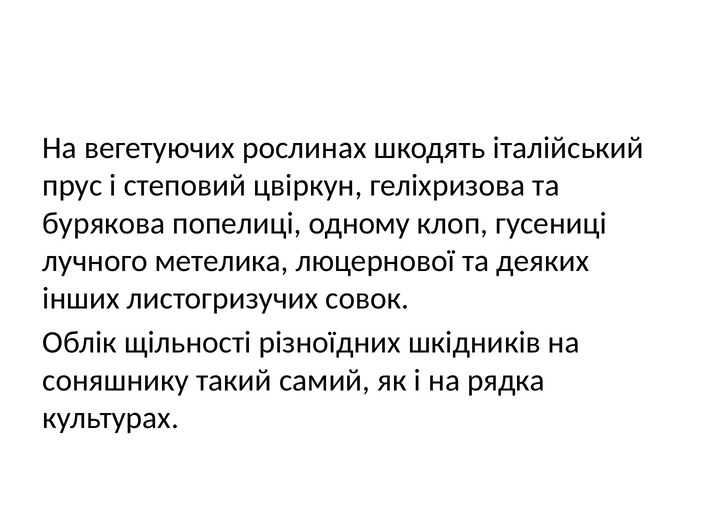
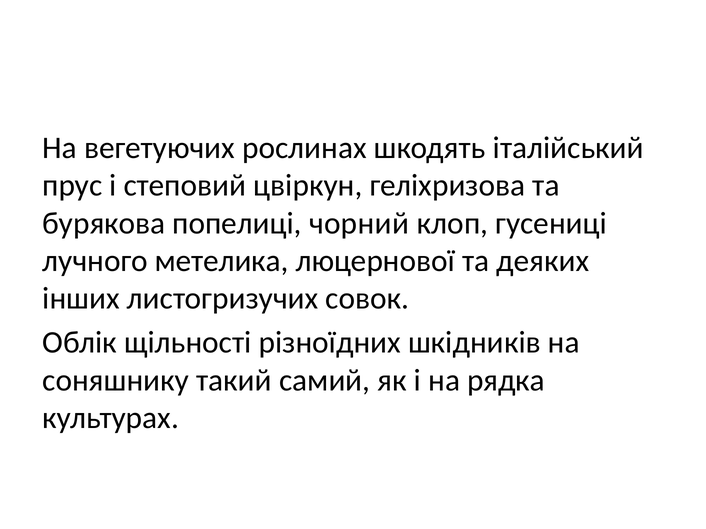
одному: одному -> чорний (359, 224)
